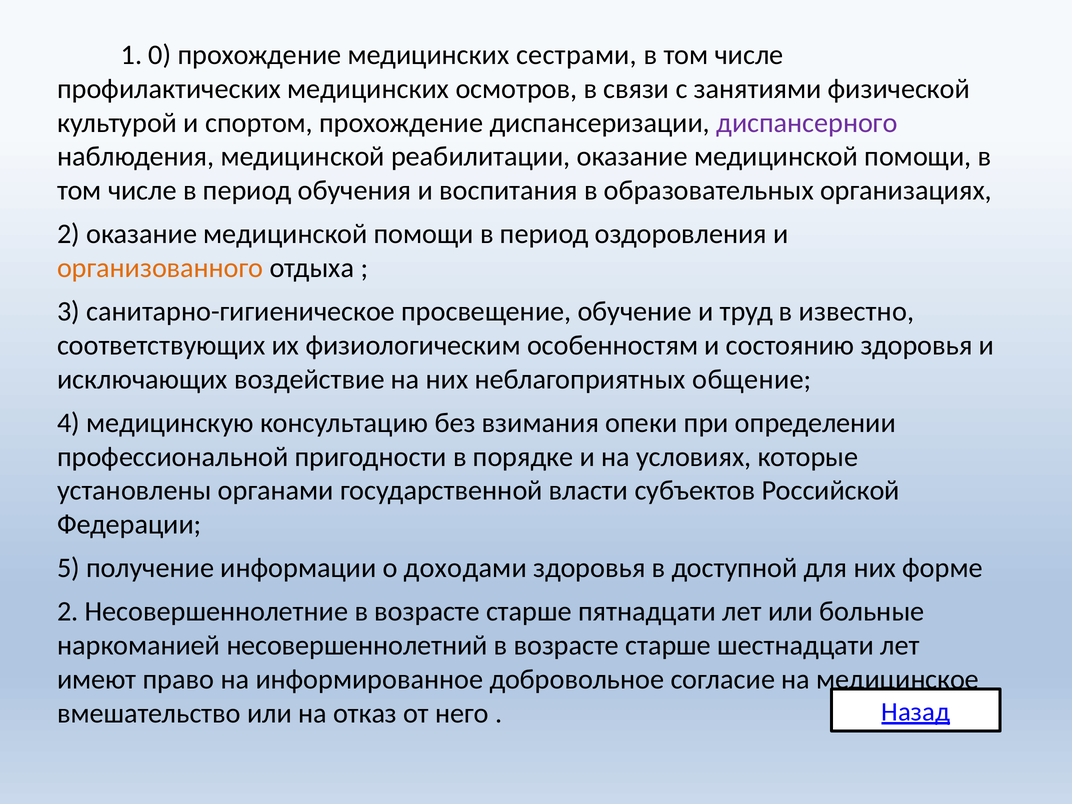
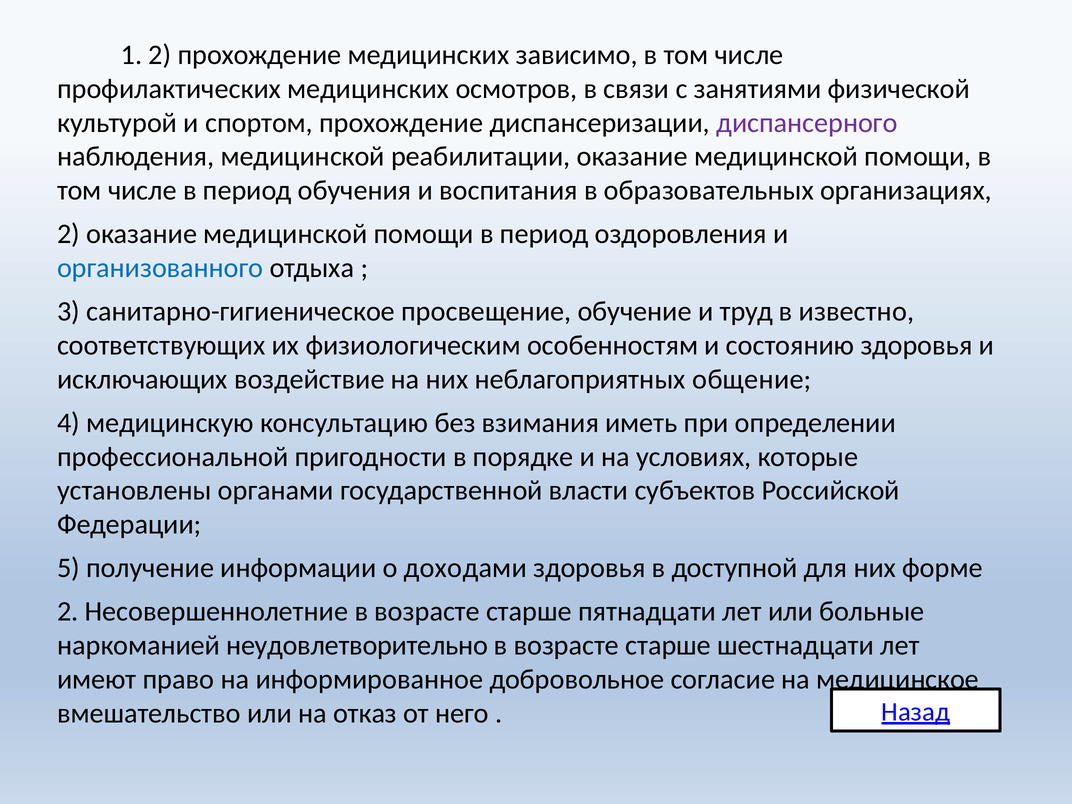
1 0: 0 -> 2 (160, 55)
сестрами: сестрами -> зависимо (577, 55)
организованного colour: orange -> blue (160, 268)
опеки: опеки -> иметь (641, 423)
несовершеннолетний: несовершеннолетний -> неудовлетворительно (357, 645)
